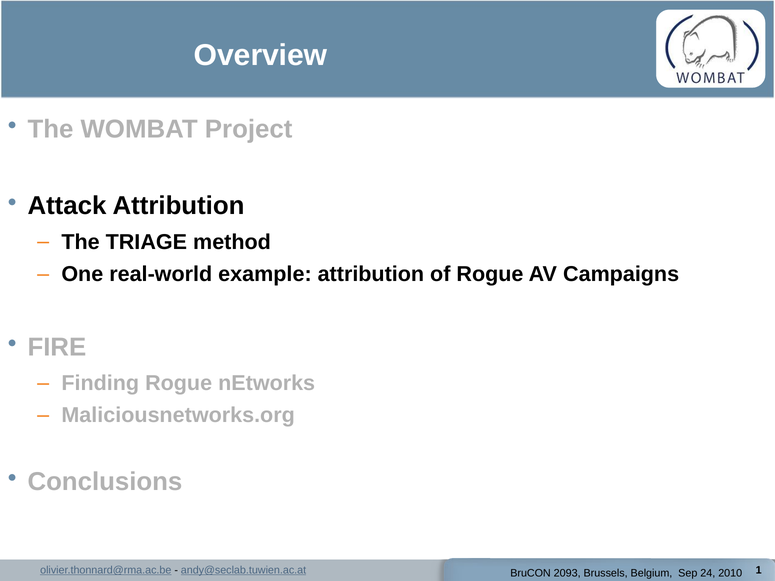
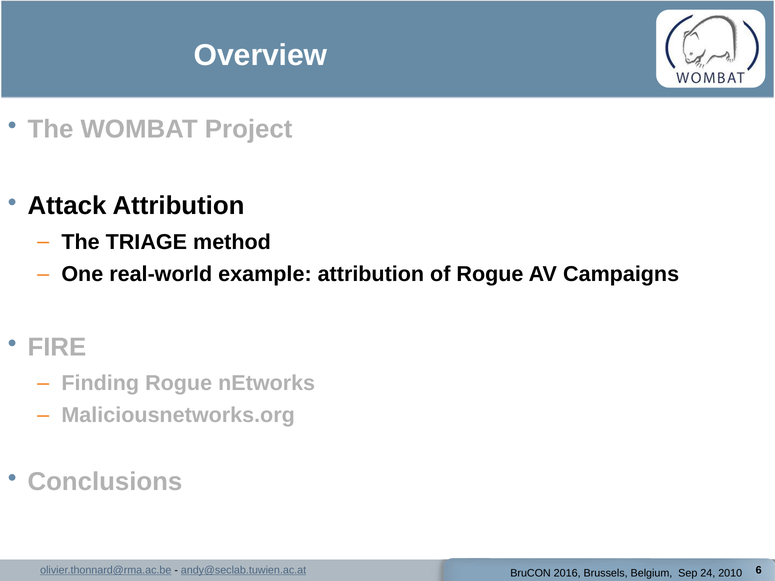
1: 1 -> 6 (759, 570)
2093: 2093 -> 2016 (567, 573)
